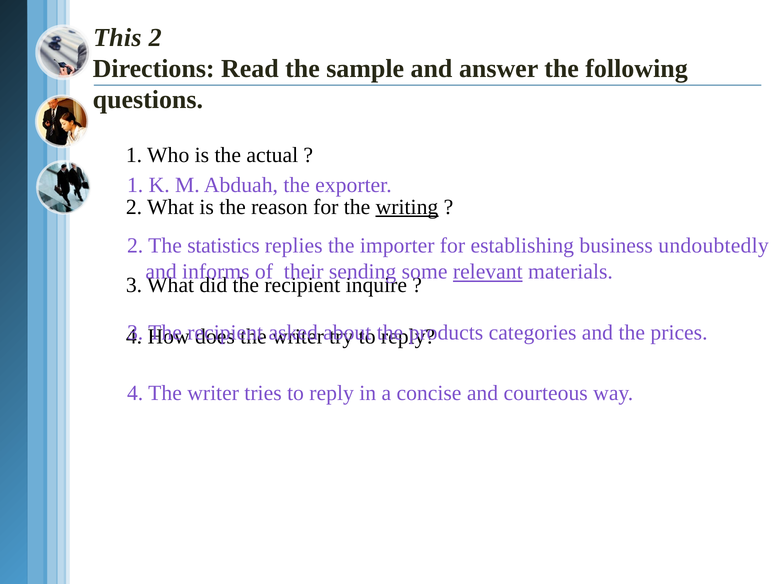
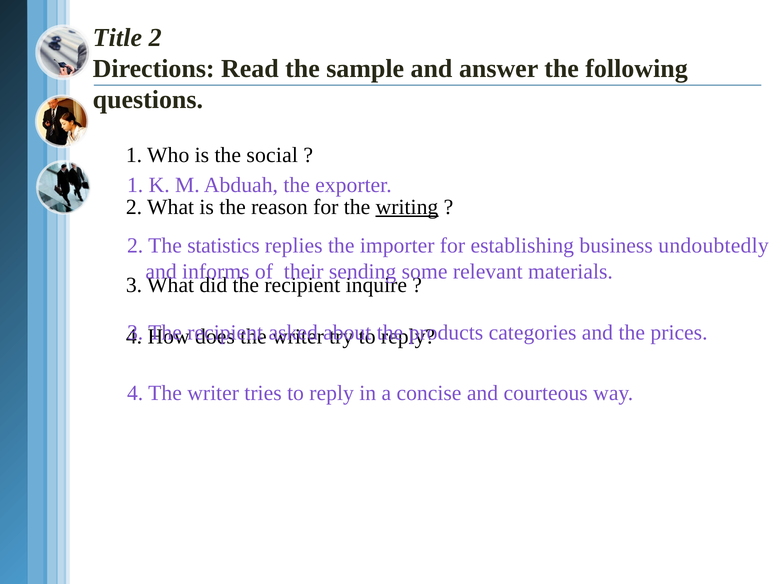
This: This -> Title (117, 38)
actual: actual -> social (272, 155)
relevant underline: present -> none (488, 272)
